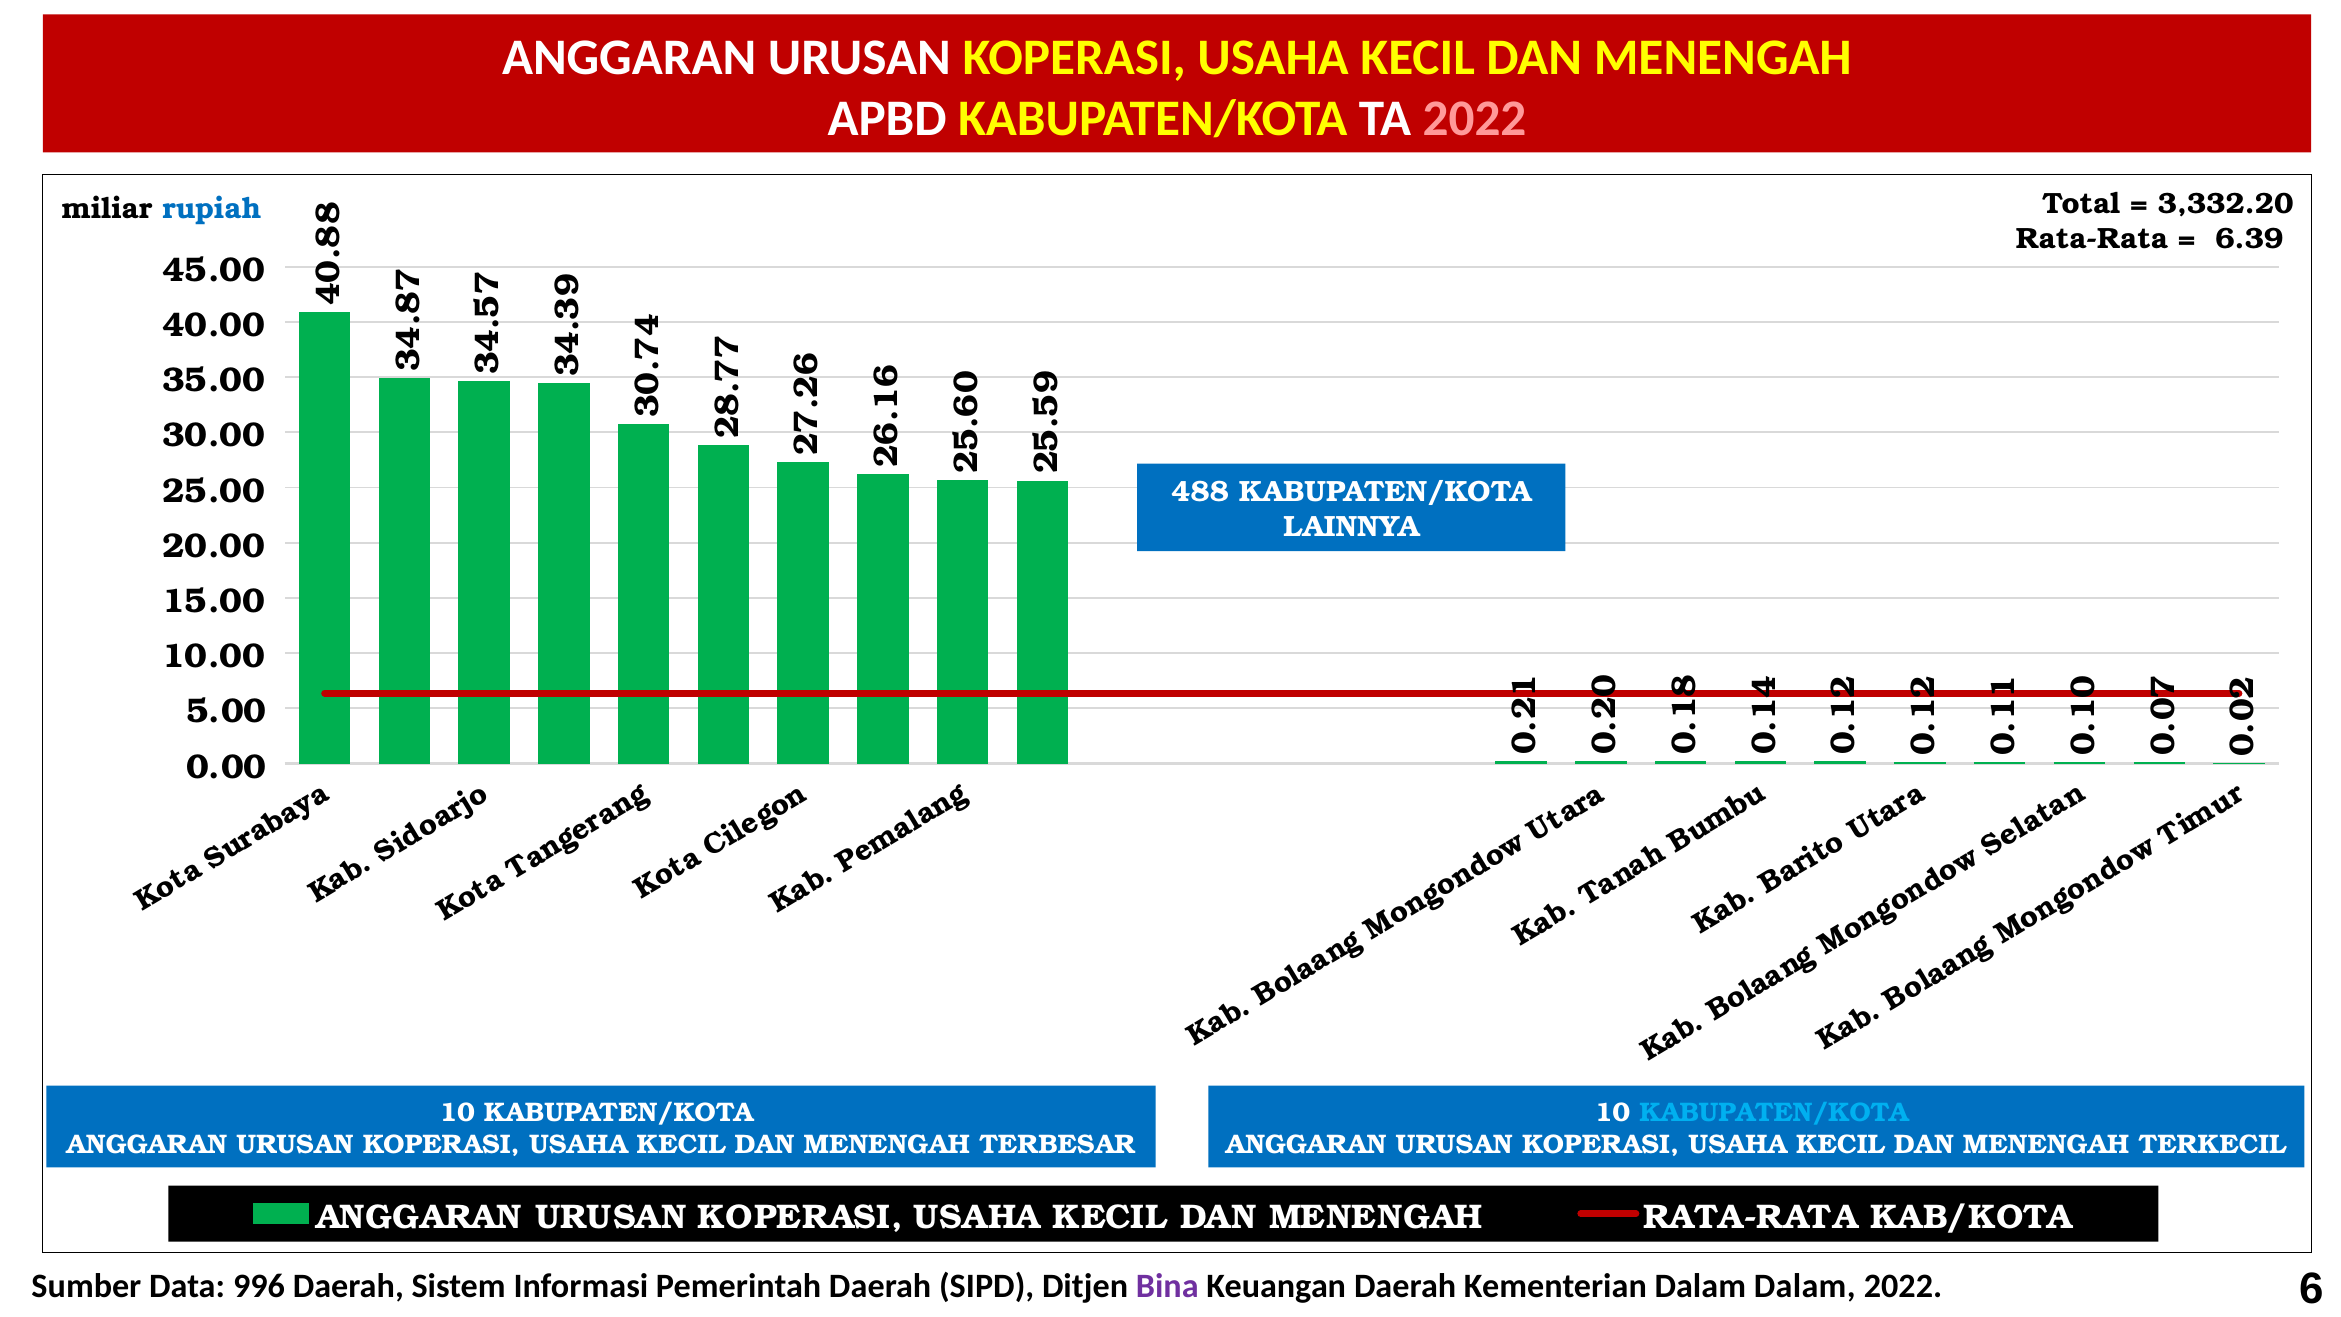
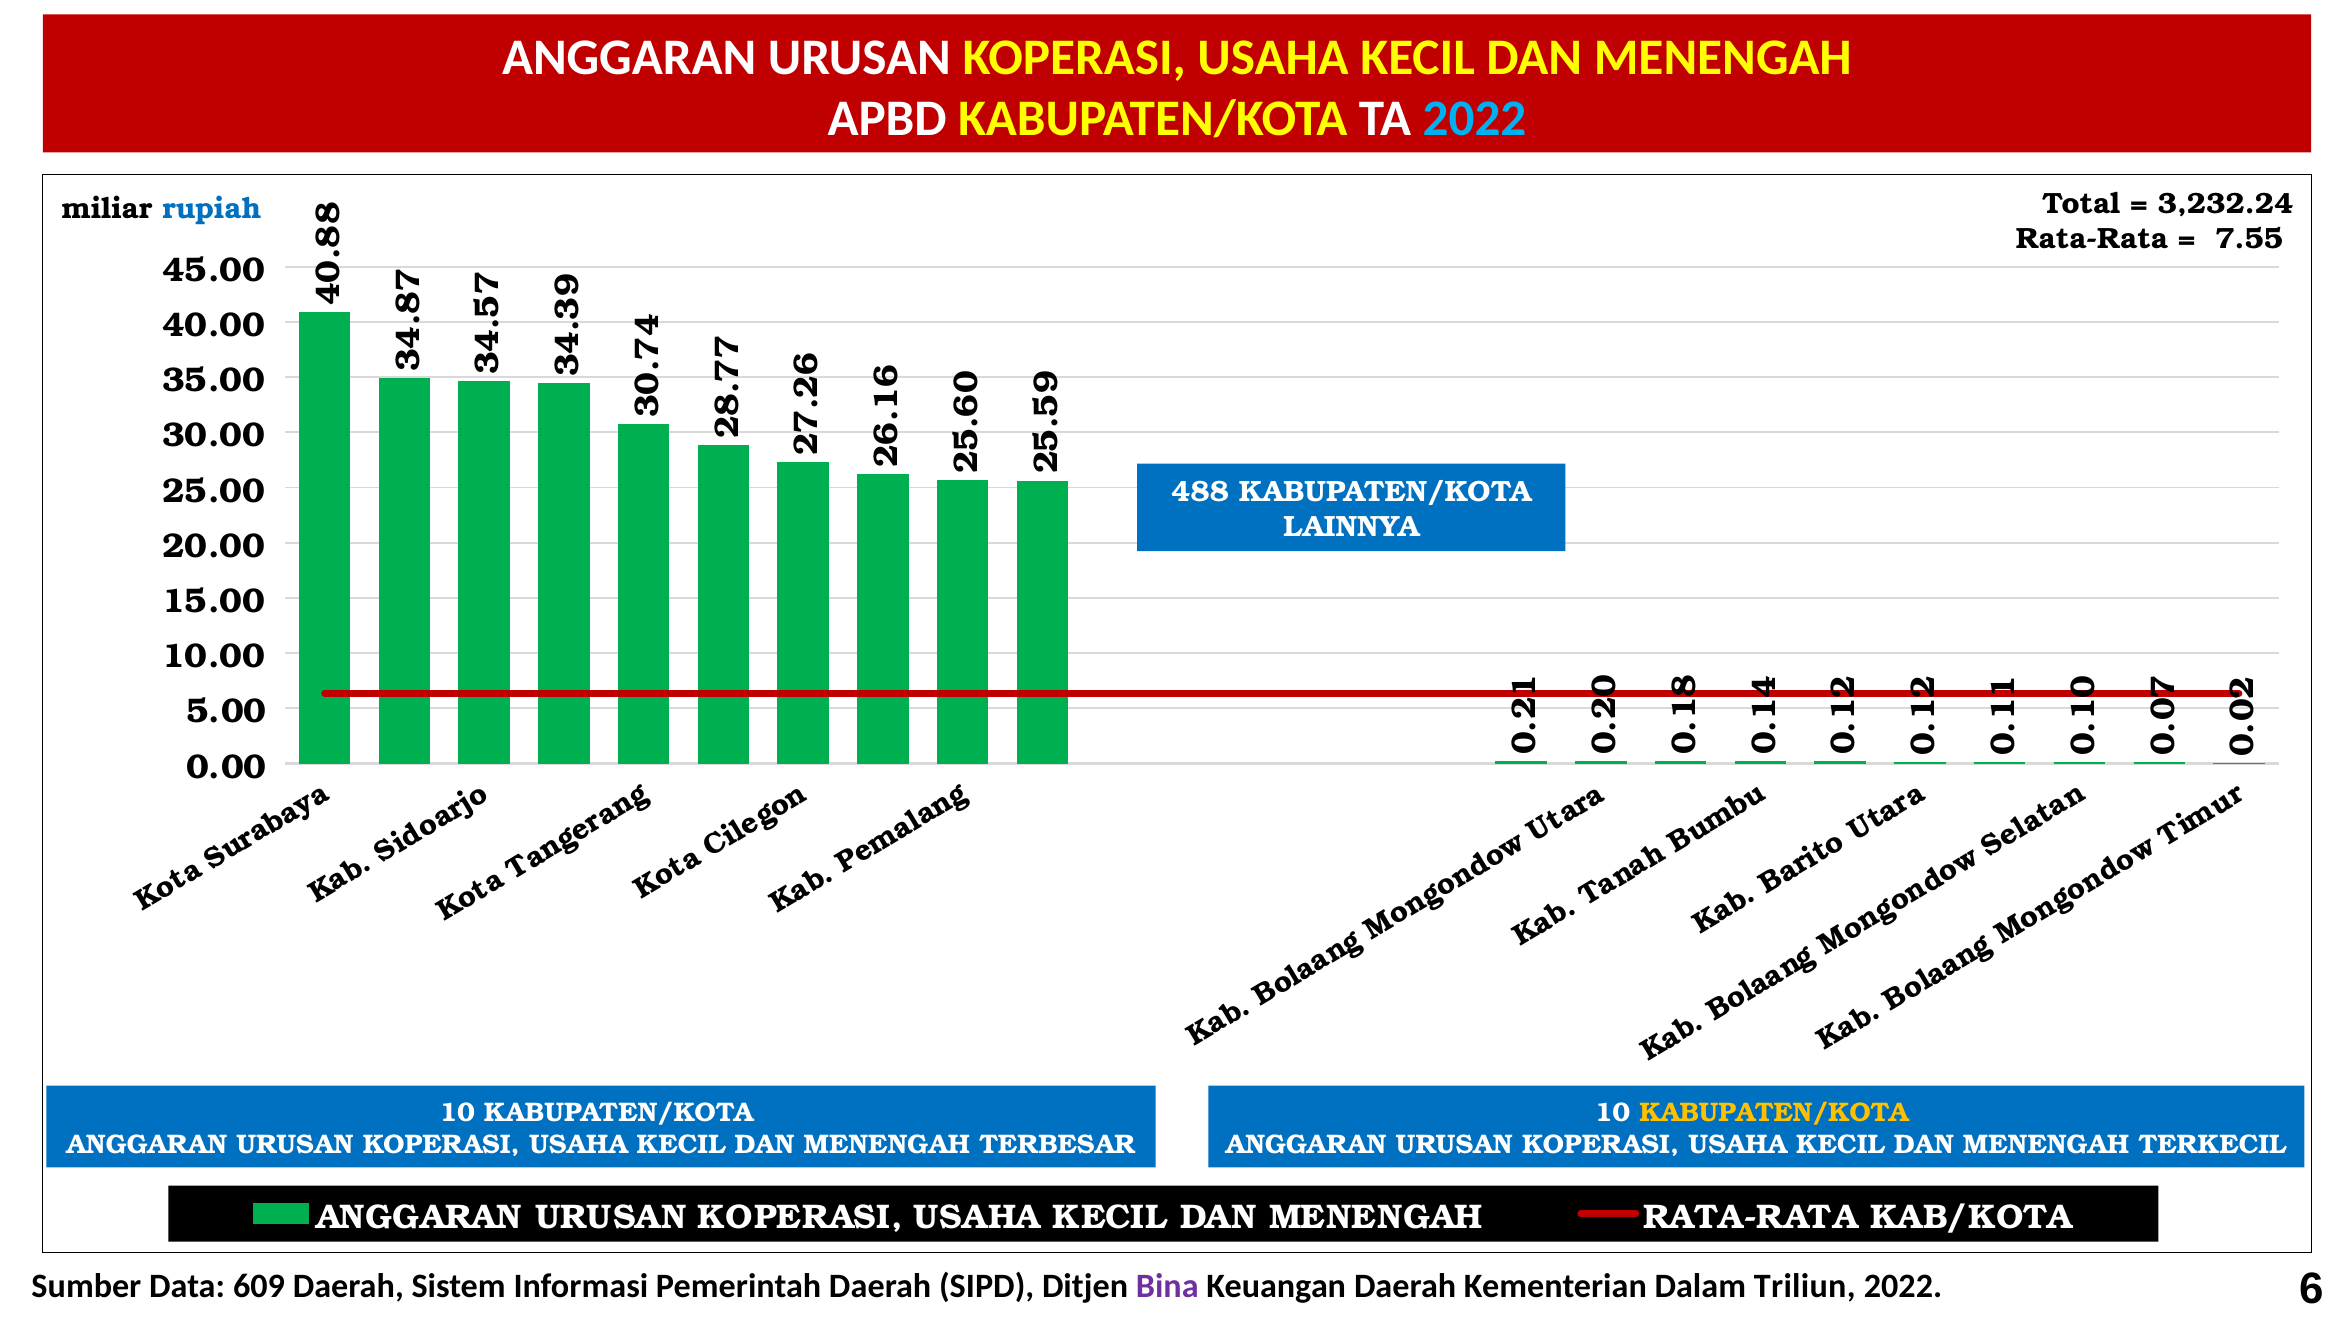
2022 colour: pink -> light blue (1475, 119)
3,332.20: 3,332.20 -> 3,232.24 (2226, 204)
6.39: 6.39 -> 7.55 (2249, 239)
KABUPATEN/KOTA colour: light blue -> yellow (1774, 1112)
996: 996 -> 609 (259, 1286)
Dalam Dalam: Dalam -> Triliun (1805, 1286)
